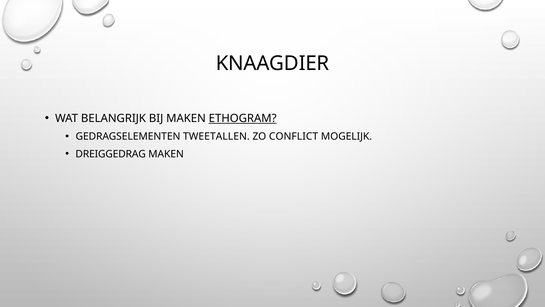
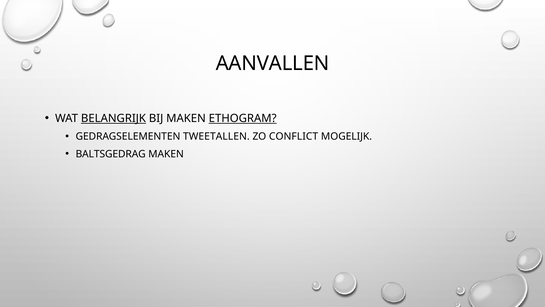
KNAAGDIER: KNAAGDIER -> AANVALLEN (273, 63)
BELANGRIJK underline: none -> present (113, 118)
DREIGGEDRAG: DREIGGEDRAG -> BALTSGEDRAG (111, 154)
